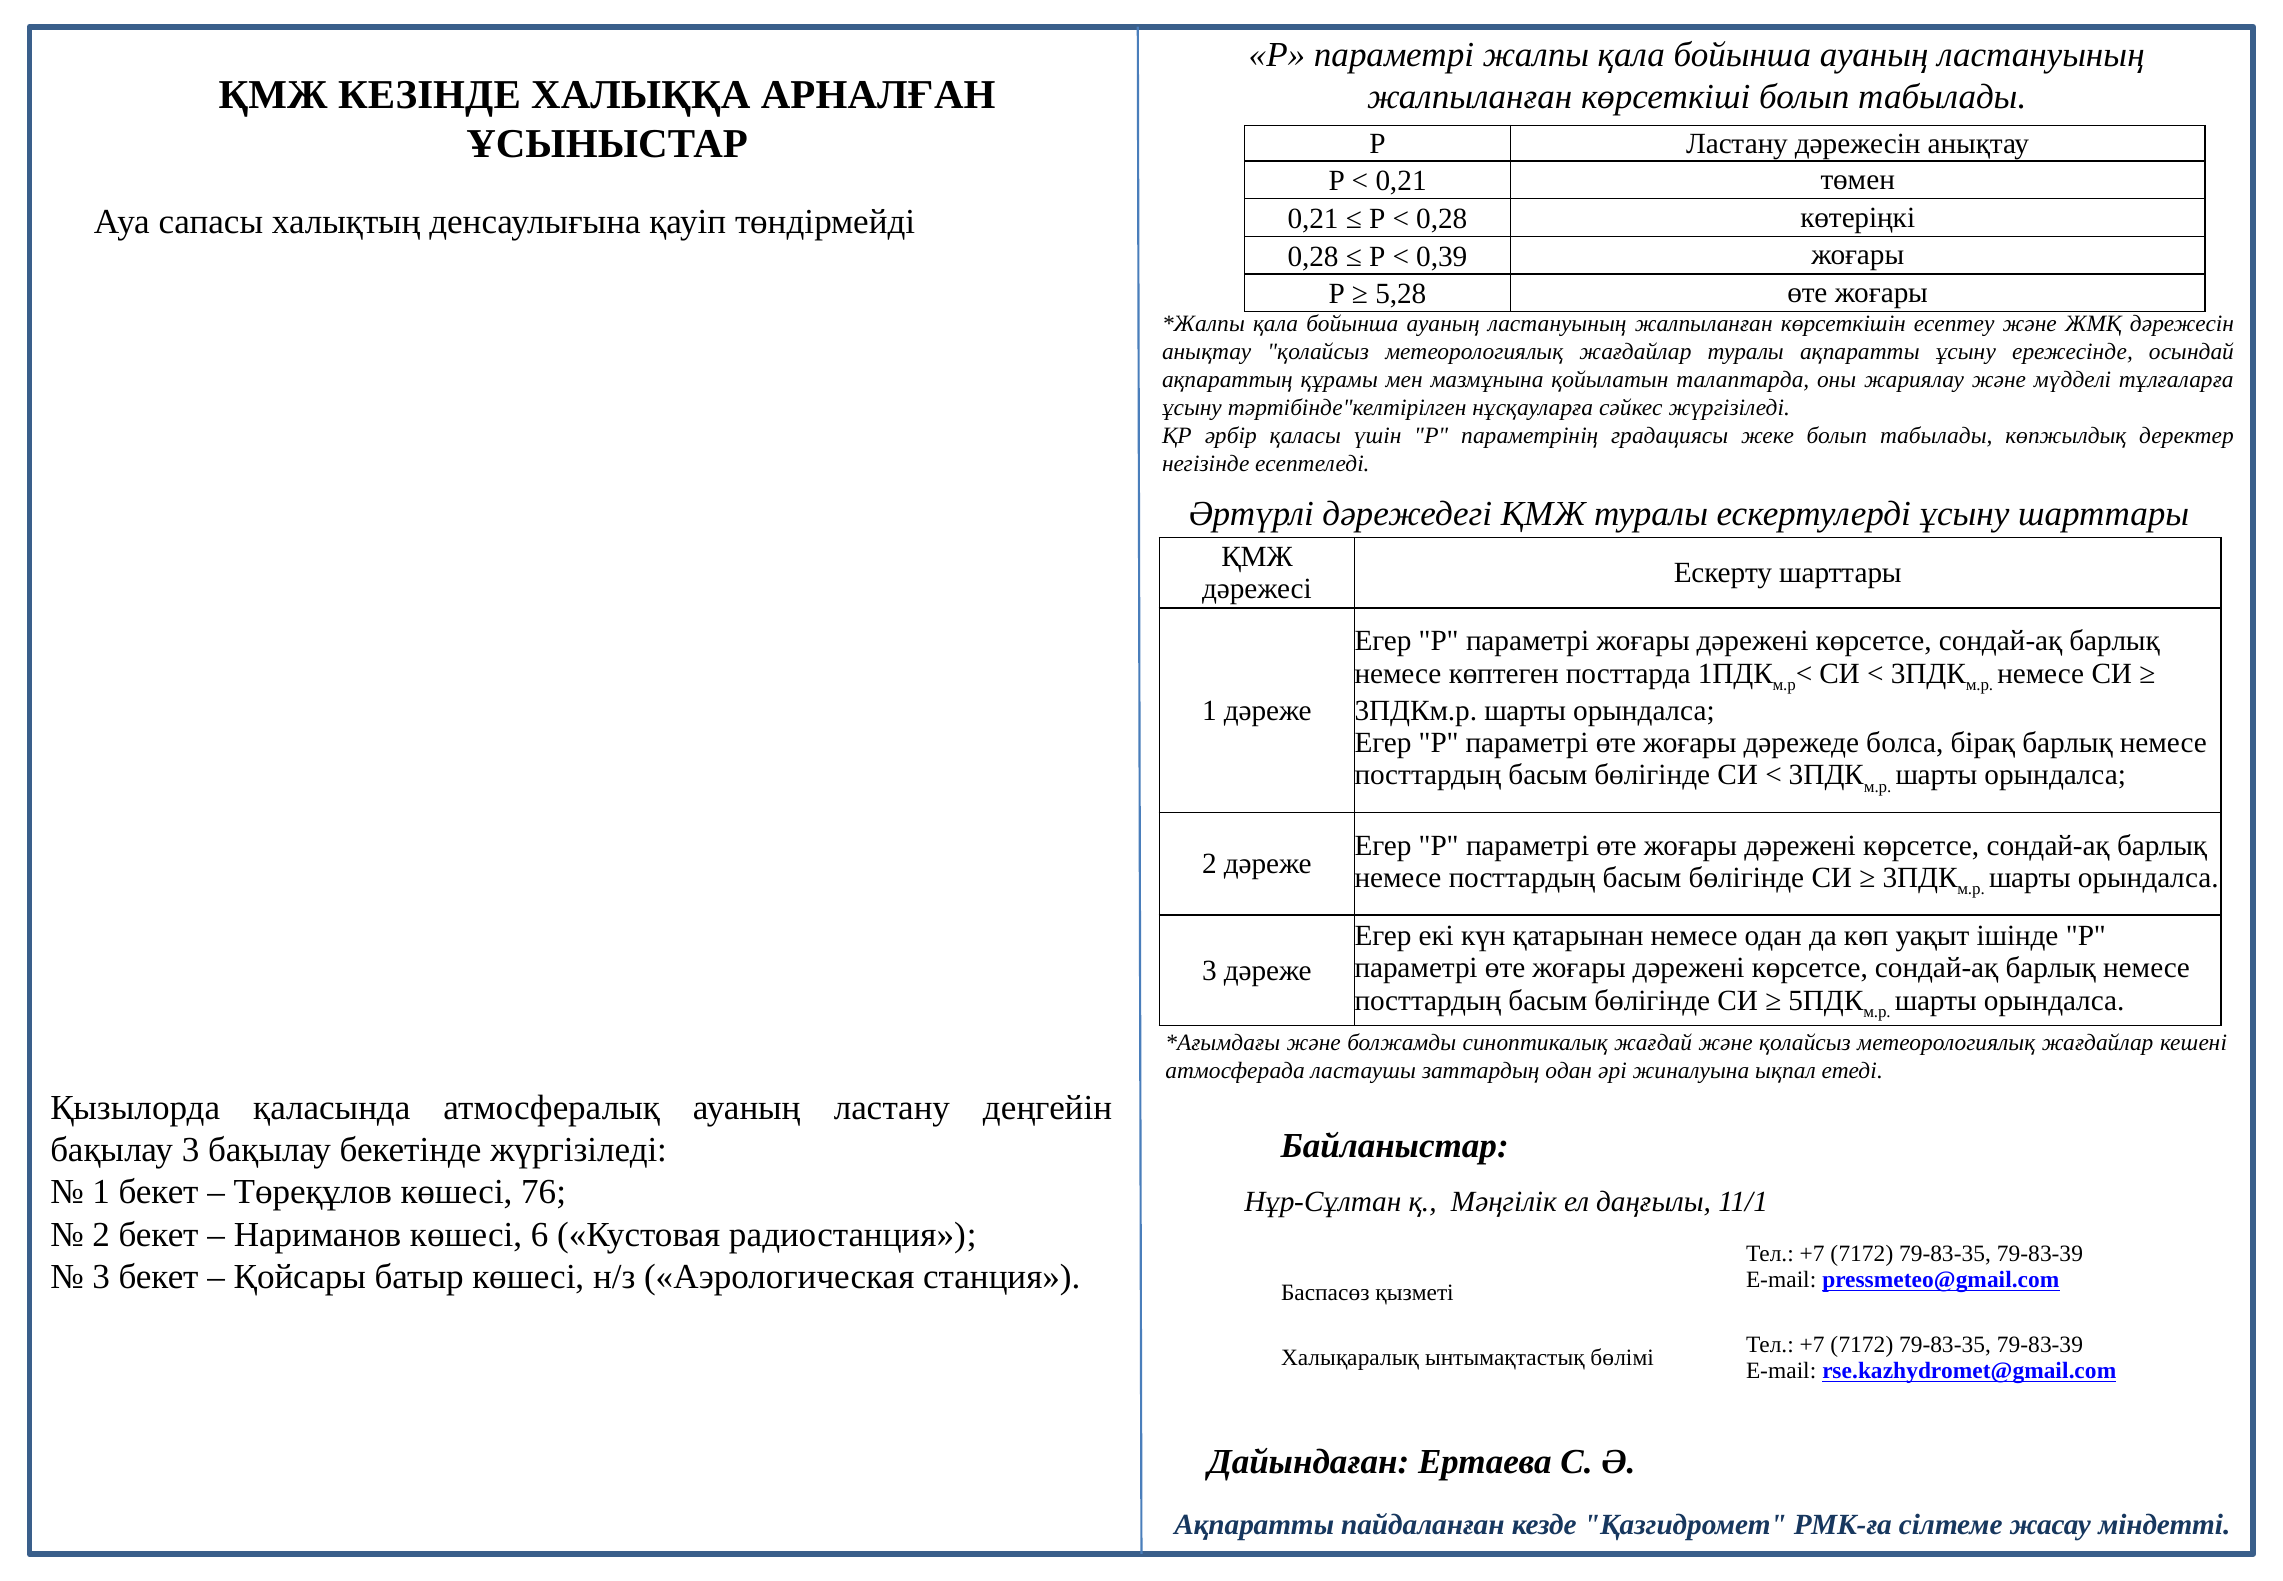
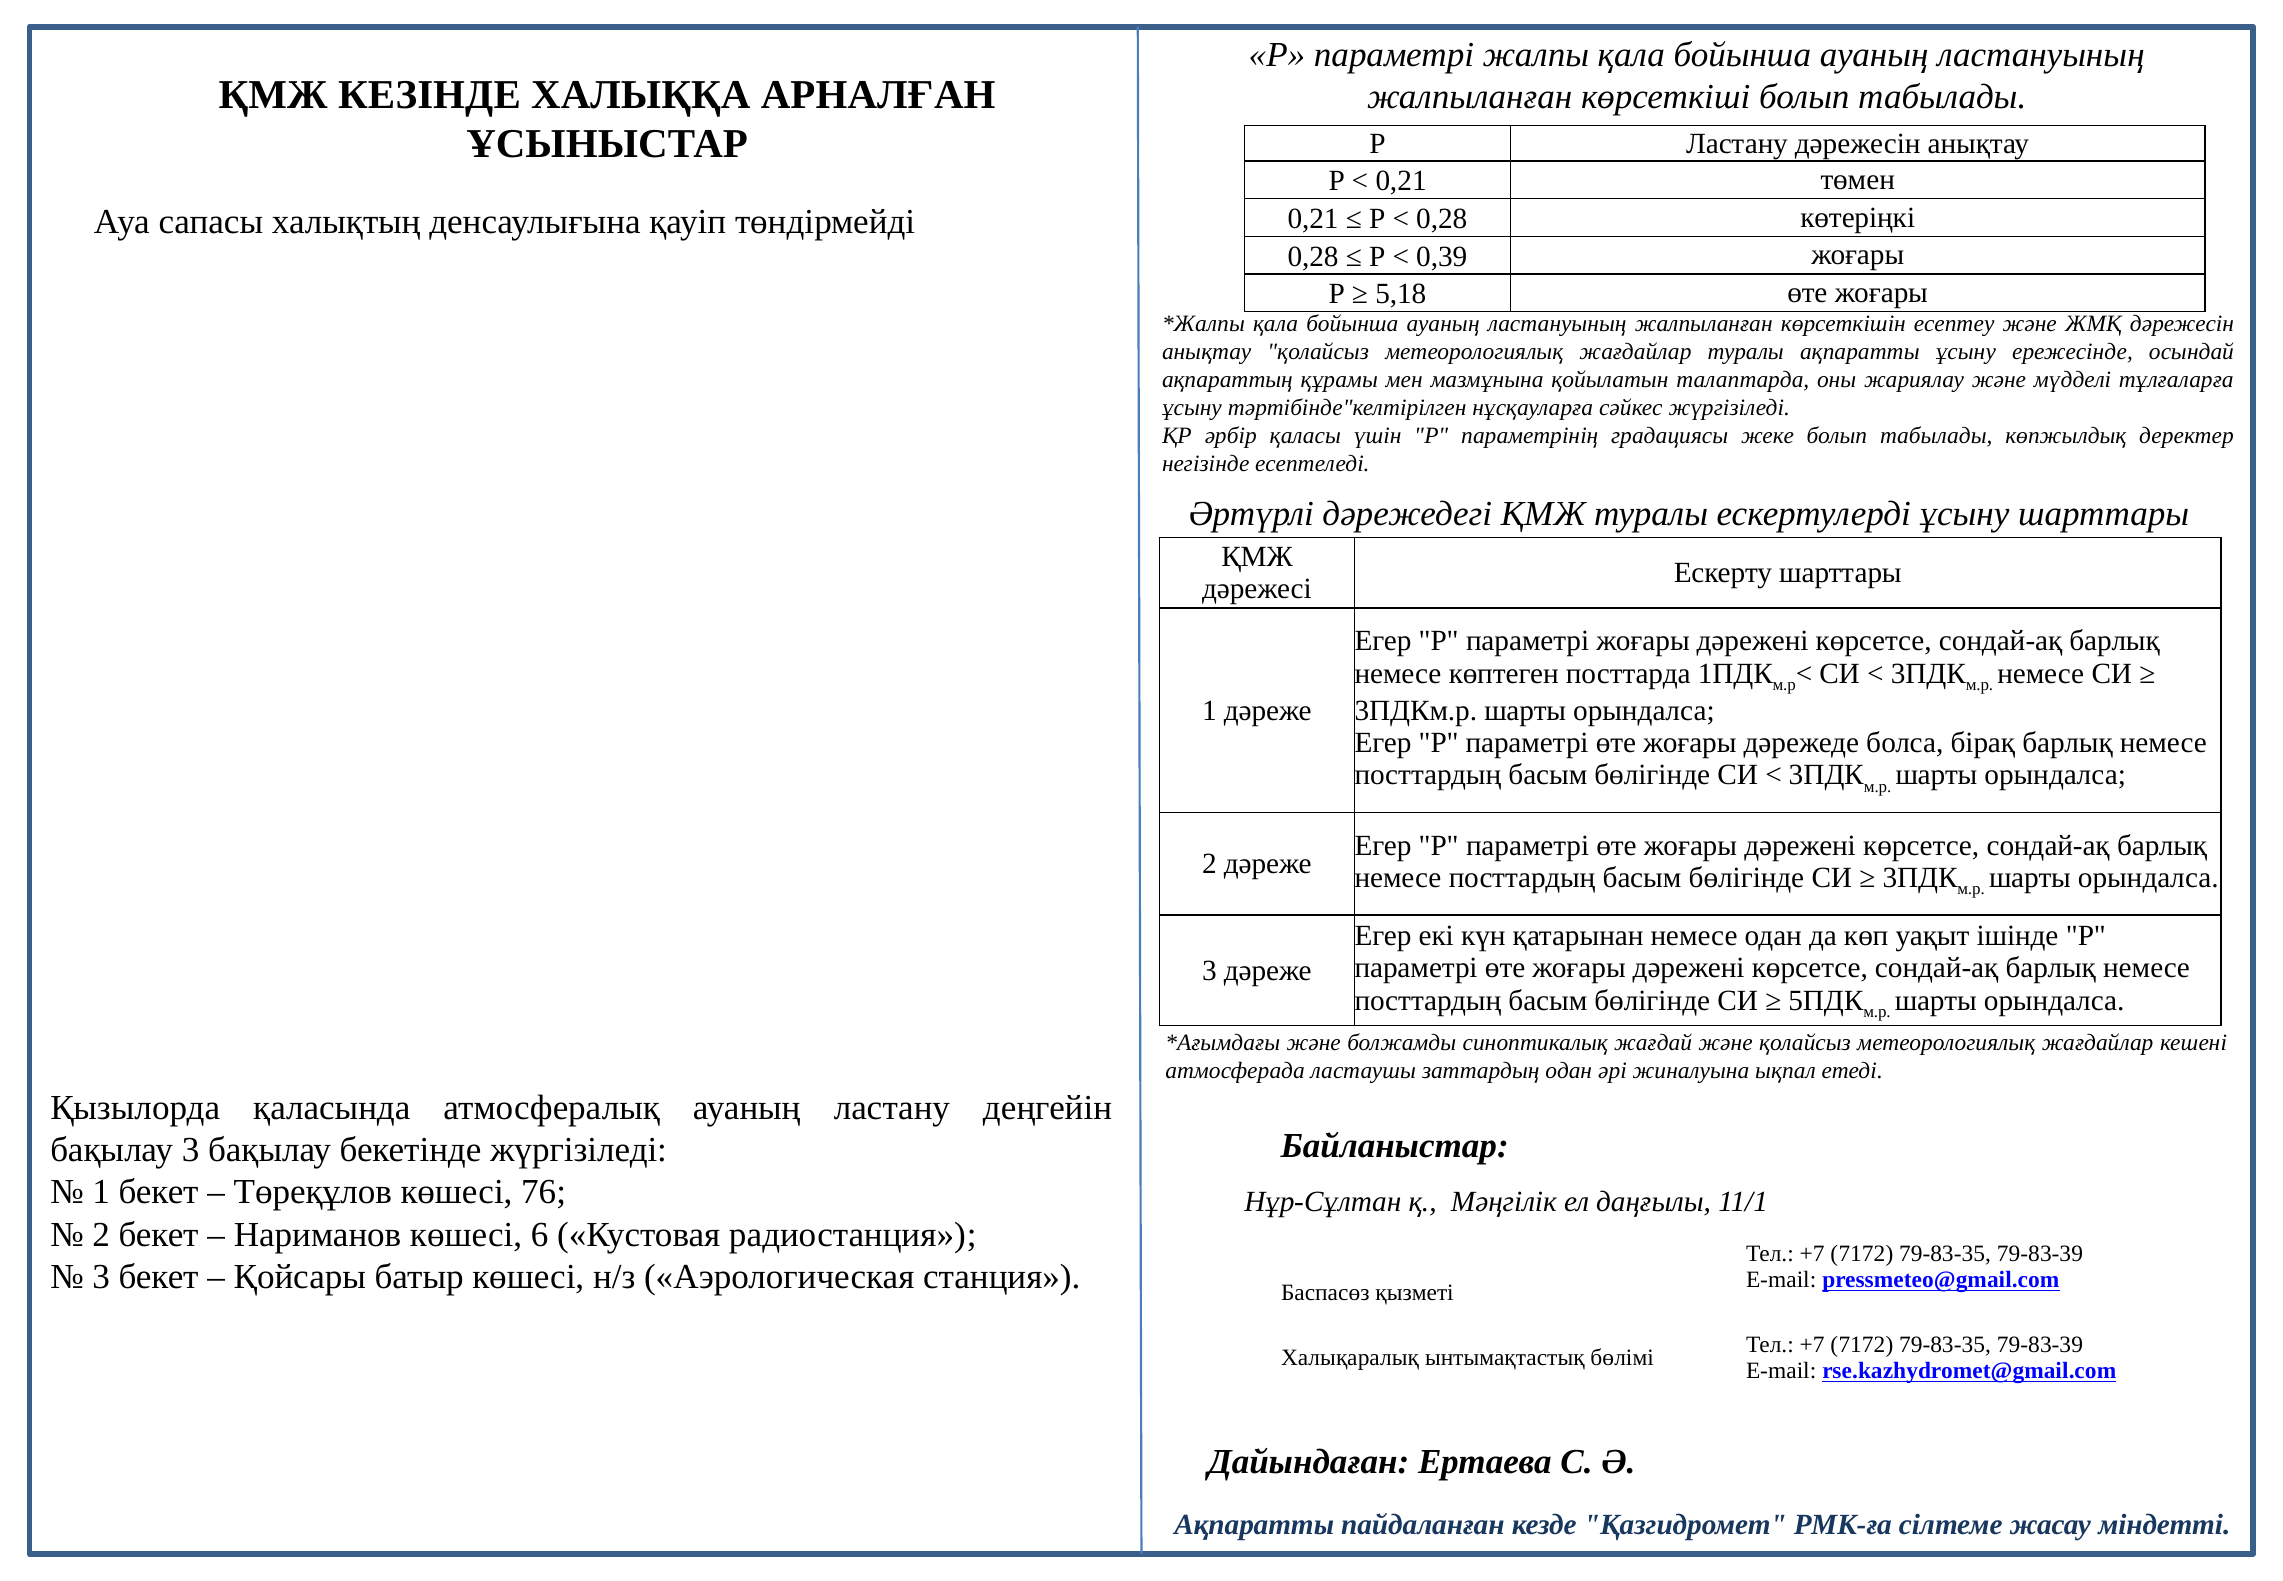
5,28: 5,28 -> 5,18 (1401, 294)
